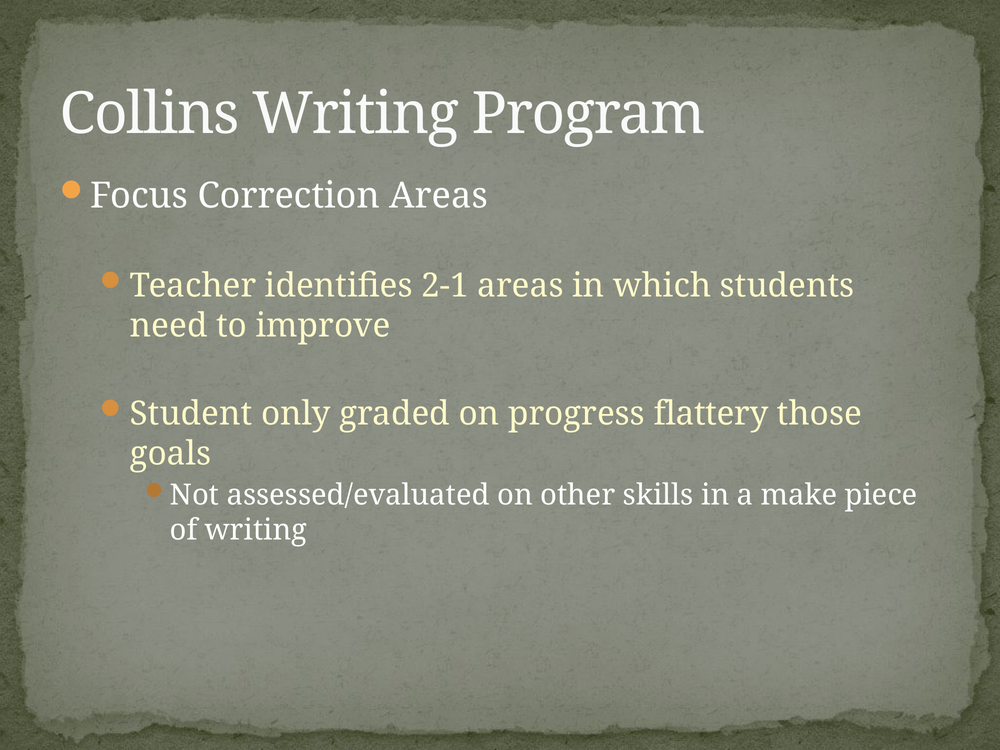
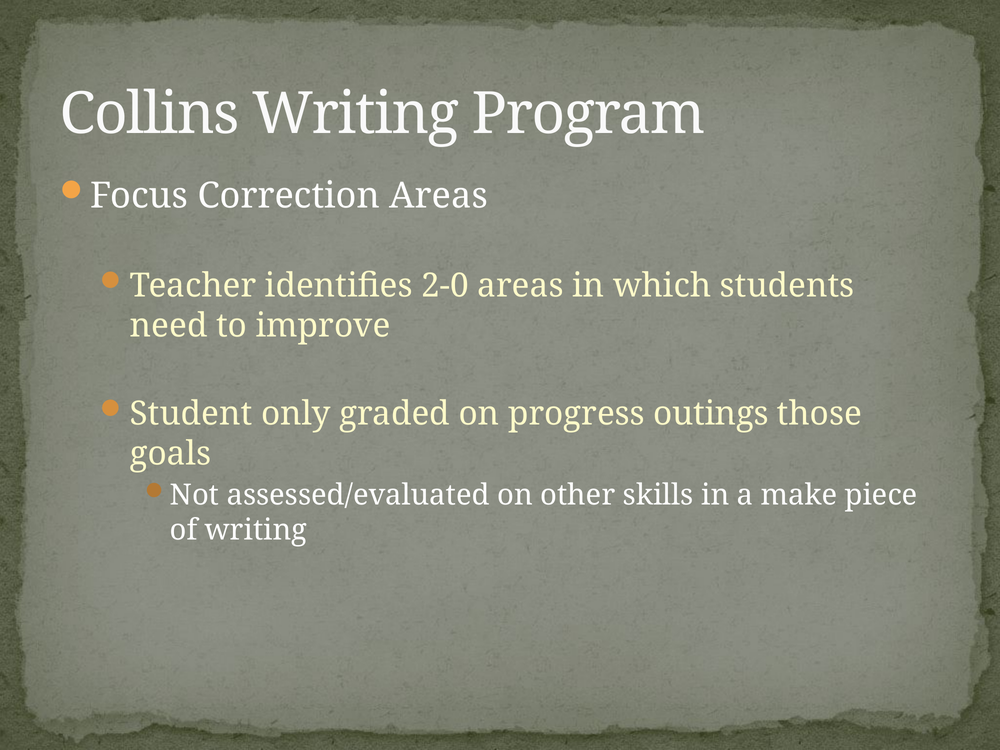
2-1: 2-1 -> 2-0 (445, 286)
flattery: flattery -> outings (711, 414)
